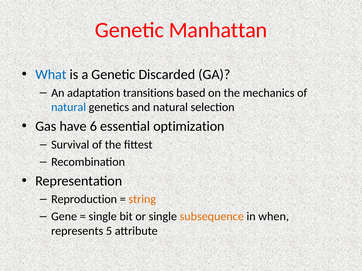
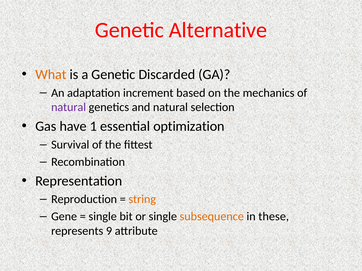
Manhattan: Manhattan -> Alternative (218, 30)
What colour: blue -> orange (51, 75)
transitions: transitions -> increment (148, 93)
natural colour: blue -> purple (69, 107)
6: 6 -> 1 (93, 126)
when: when -> these (274, 217)
5: 5 -> 9 (109, 231)
